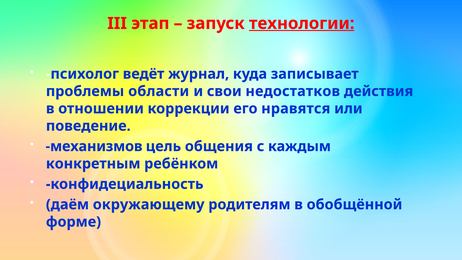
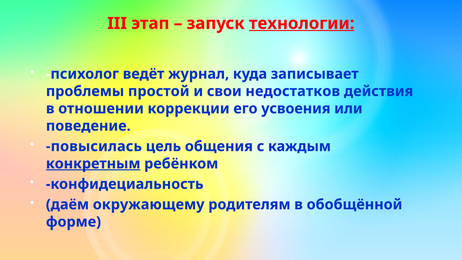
области: области -> простой (159, 91)
нравятся: нравятся -> усвоения (296, 109)
механизмов: механизмов -> повысилась (94, 146)
конкретным underline: none -> present (93, 164)
